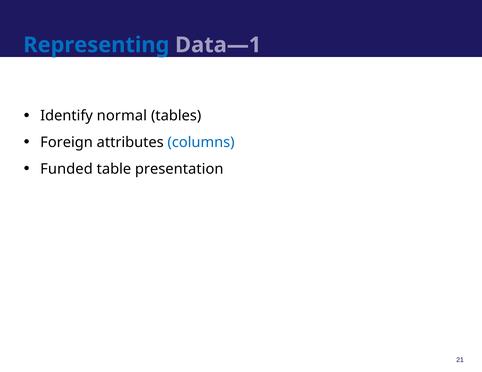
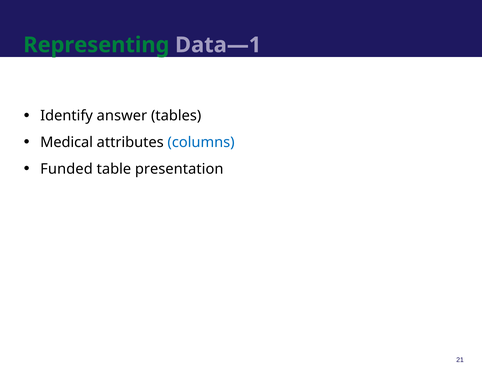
Representing colour: blue -> green (96, 45)
normal: normal -> answer (122, 116)
Foreign: Foreign -> Medical (67, 143)
